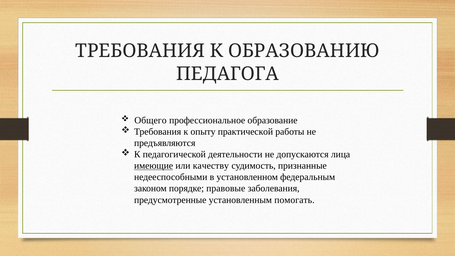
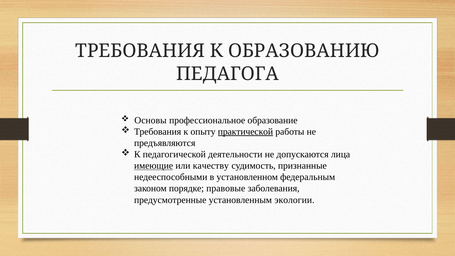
Общего: Общего -> Основы (150, 120)
практической underline: none -> present (245, 132)
помогать: помогать -> экологии (294, 200)
